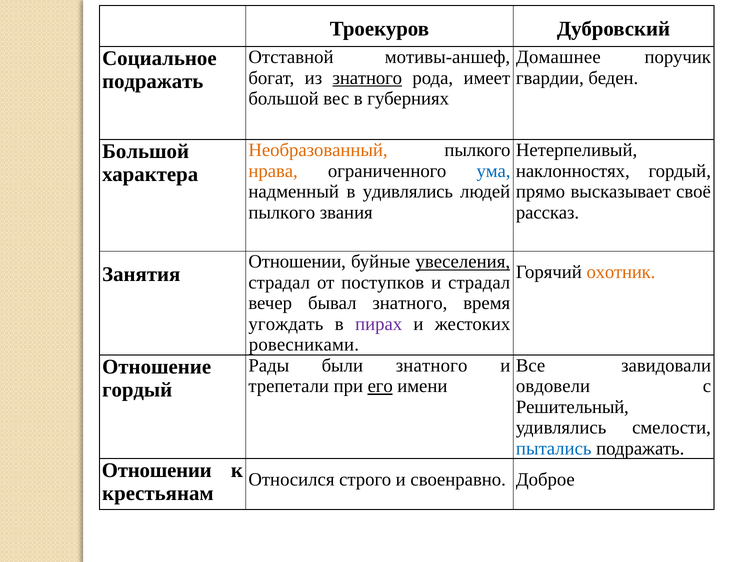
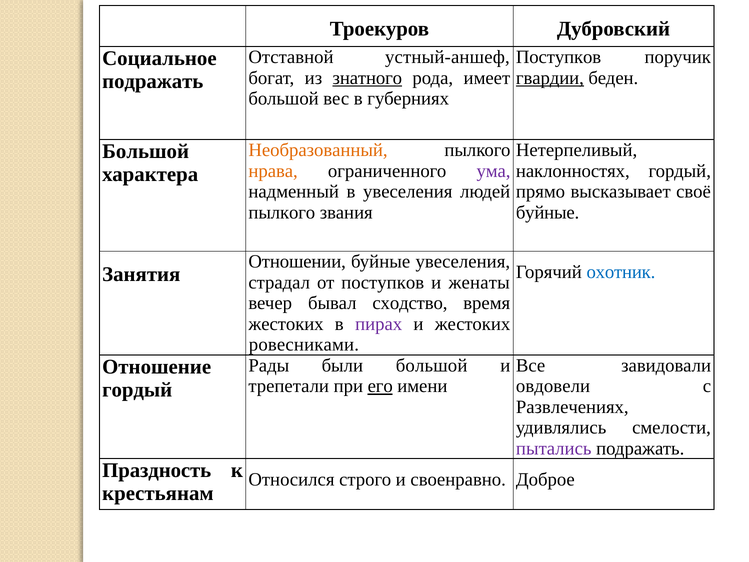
мотивы-аншеф: мотивы-аншеф -> устный-аншеф (447, 57)
Домашнее: Домашнее -> Поступков (559, 57)
гвардии underline: none -> present (550, 78)
ума colour: blue -> purple (493, 171)
в удивлялись: удивлялись -> увеселения (408, 192)
рассказ: рассказ -> буйные (548, 212)
увеселения underline: present -> none (463, 262)
охотник colour: orange -> blue (621, 272)
и страдал: страдал -> женаты (479, 282)
бывал знатного: знатного -> сходство (410, 303)
угождать: угождать -> жестоких (286, 324)
были знатного: знатного -> большой (432, 365)
Решительный: Решительный -> Развлечениях (572, 407)
пытались colour: blue -> purple (554, 448)
Отношении: Отношении -> Праздность (157, 470)
